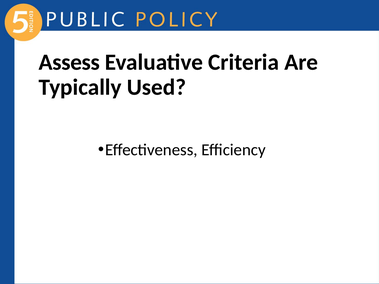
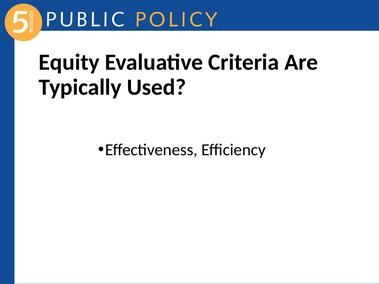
Assess: Assess -> Equity (69, 62)
